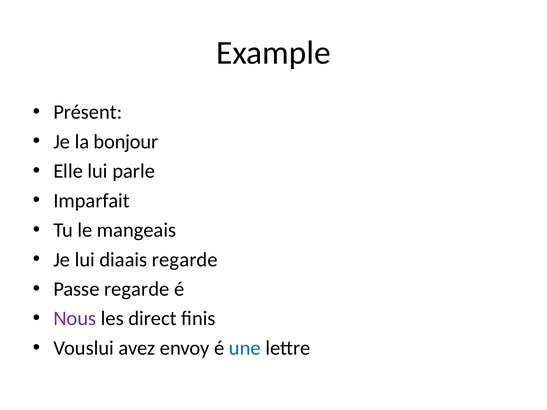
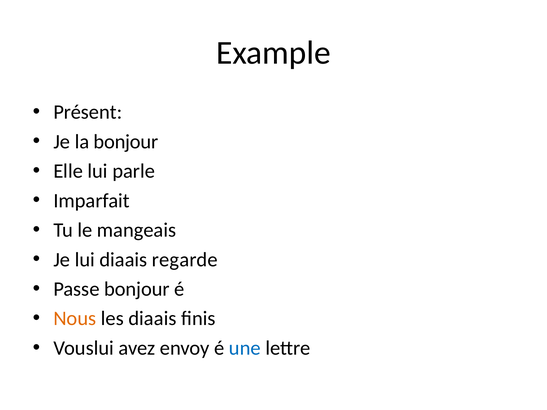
Passe regarde: regarde -> bonjour (137, 289)
Nous colour: purple -> orange (75, 319)
les direct: direct -> diaais (152, 319)
